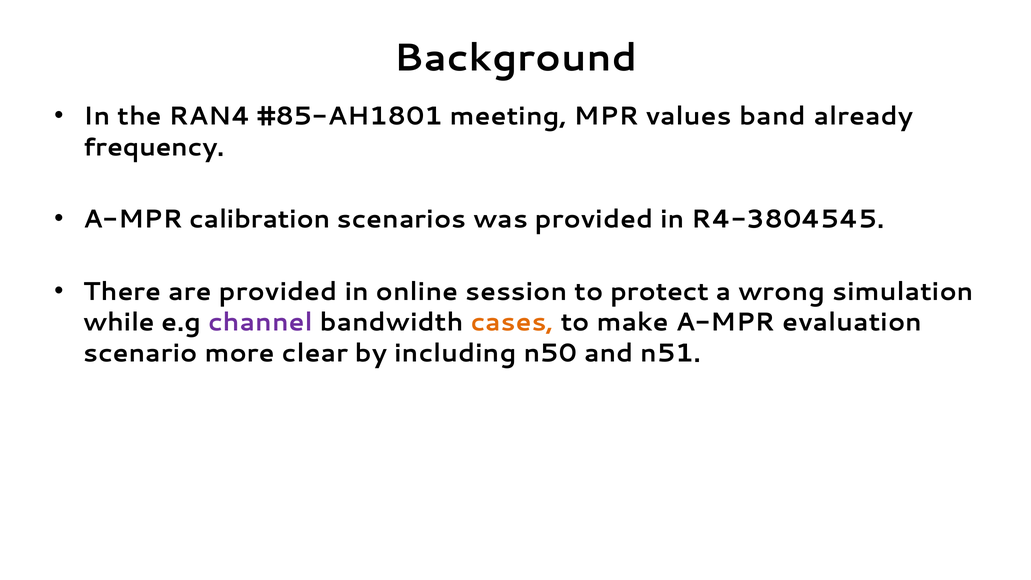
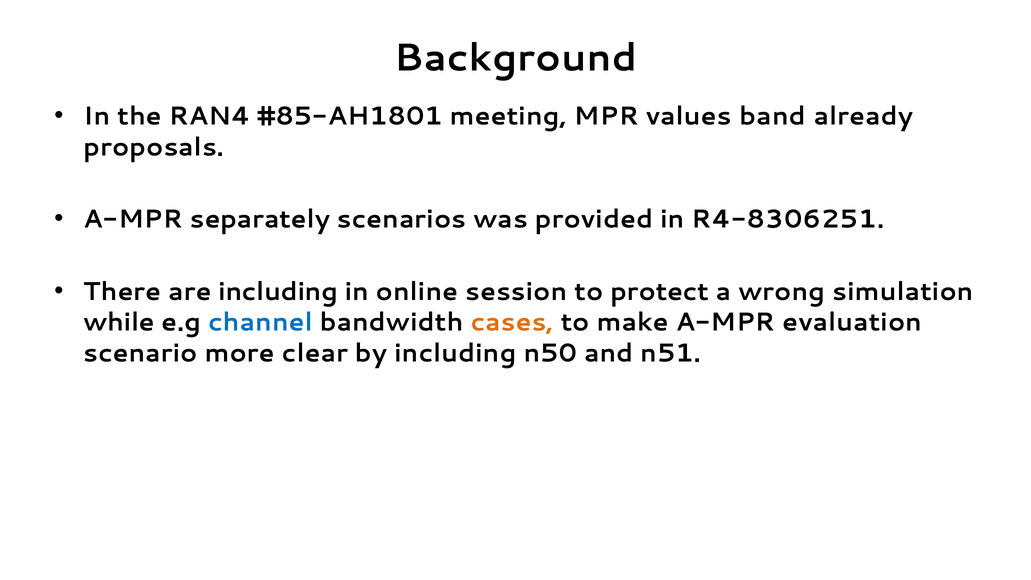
frequency: frequency -> proposals (154, 147)
calibration: calibration -> separately (260, 219)
R4-3804545: R4-3804545 -> R4-8306251 (788, 219)
are provided: provided -> including (278, 291)
channel colour: purple -> blue (261, 322)
